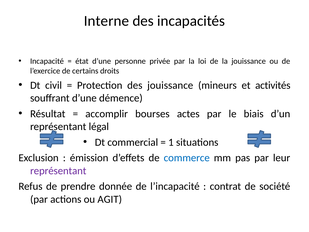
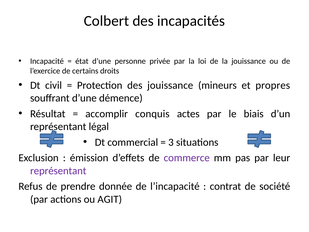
Interne: Interne -> Colbert (106, 21)
activités: activités -> propres (273, 85)
bourses: bourses -> conquis (152, 114)
1: 1 -> 3 (171, 142)
commerce colour: blue -> purple (187, 158)
